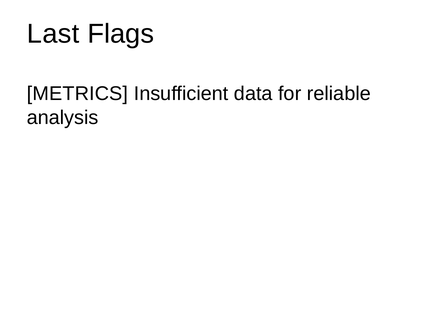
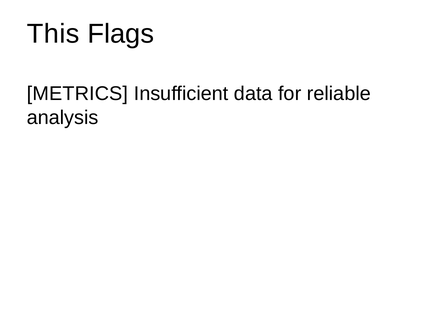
Last: Last -> This (53, 34)
